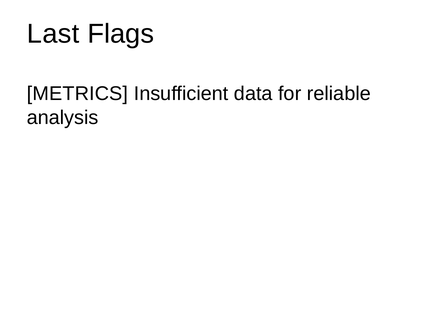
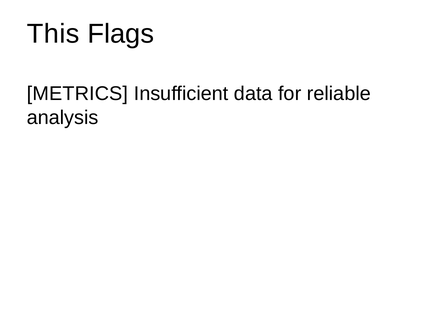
Last: Last -> This (53, 34)
